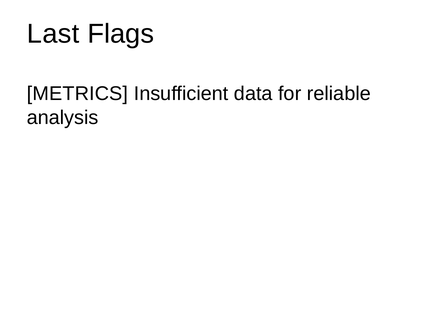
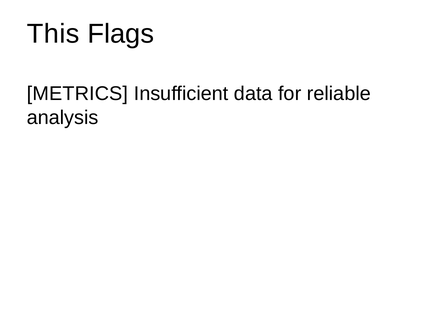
Last: Last -> This (53, 34)
